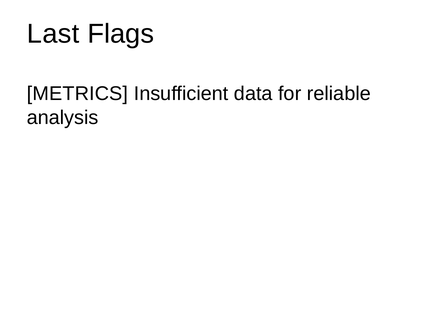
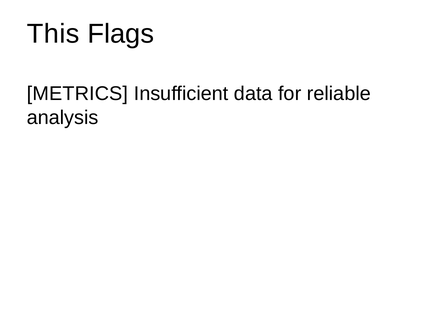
Last: Last -> This (53, 34)
